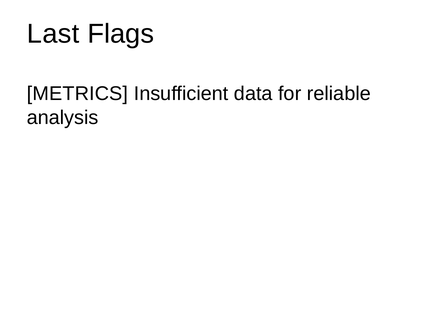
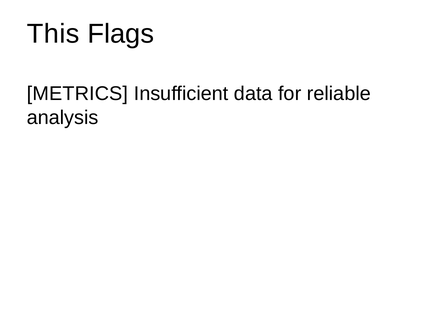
Last: Last -> This (53, 34)
